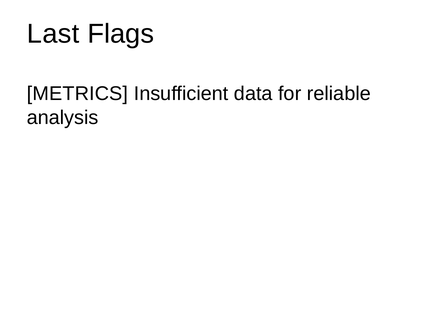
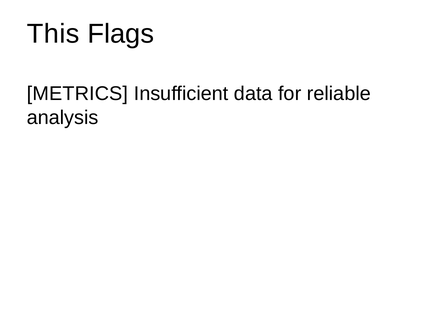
Last: Last -> This (53, 34)
